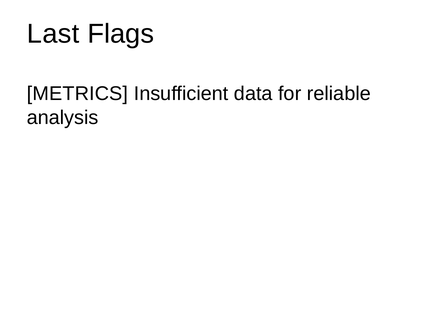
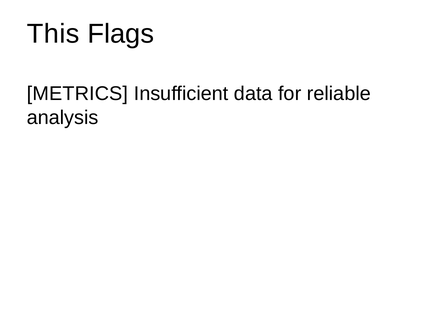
Last: Last -> This (53, 34)
